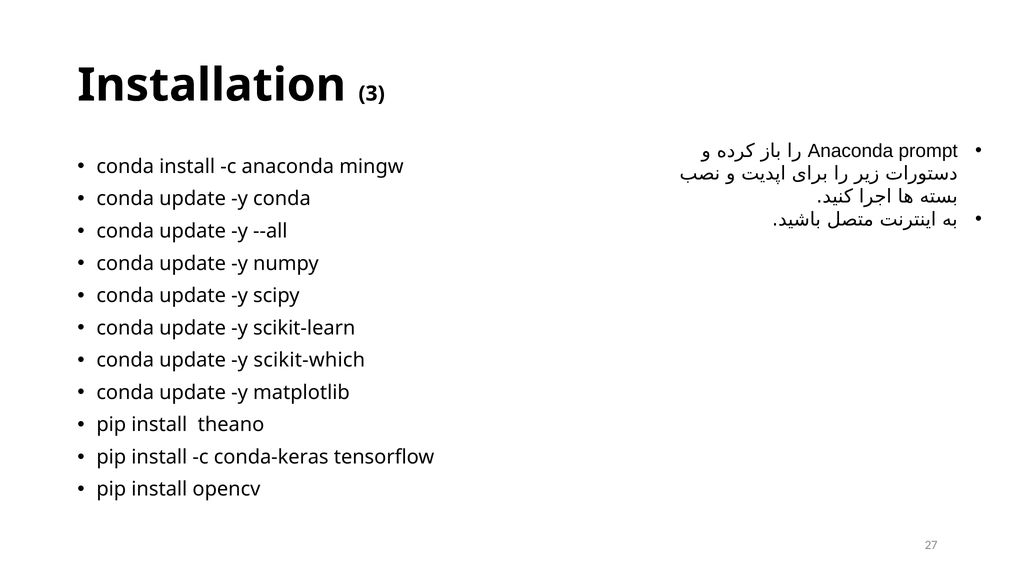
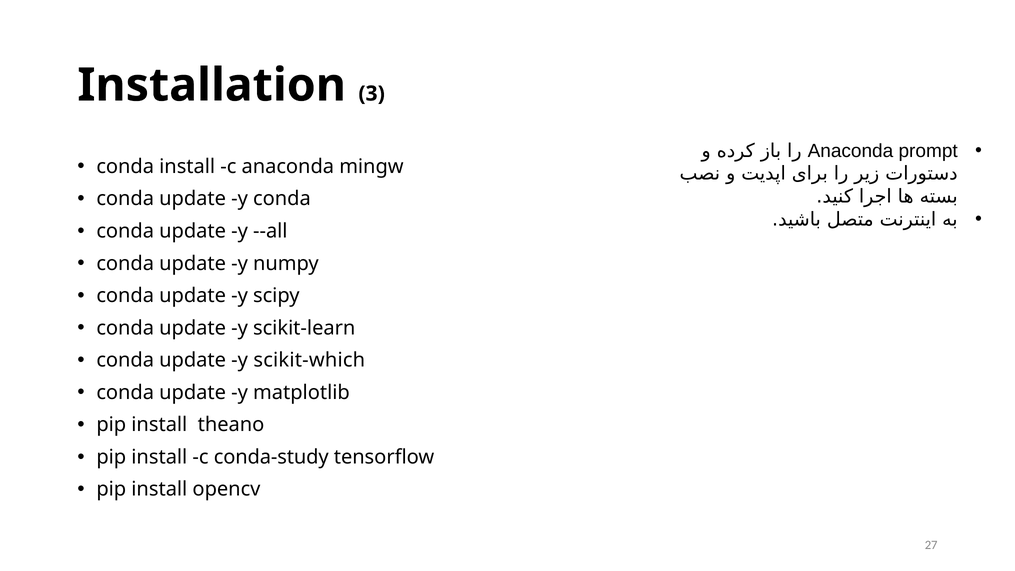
conda-keras: conda-keras -> conda-study (271, 457)
